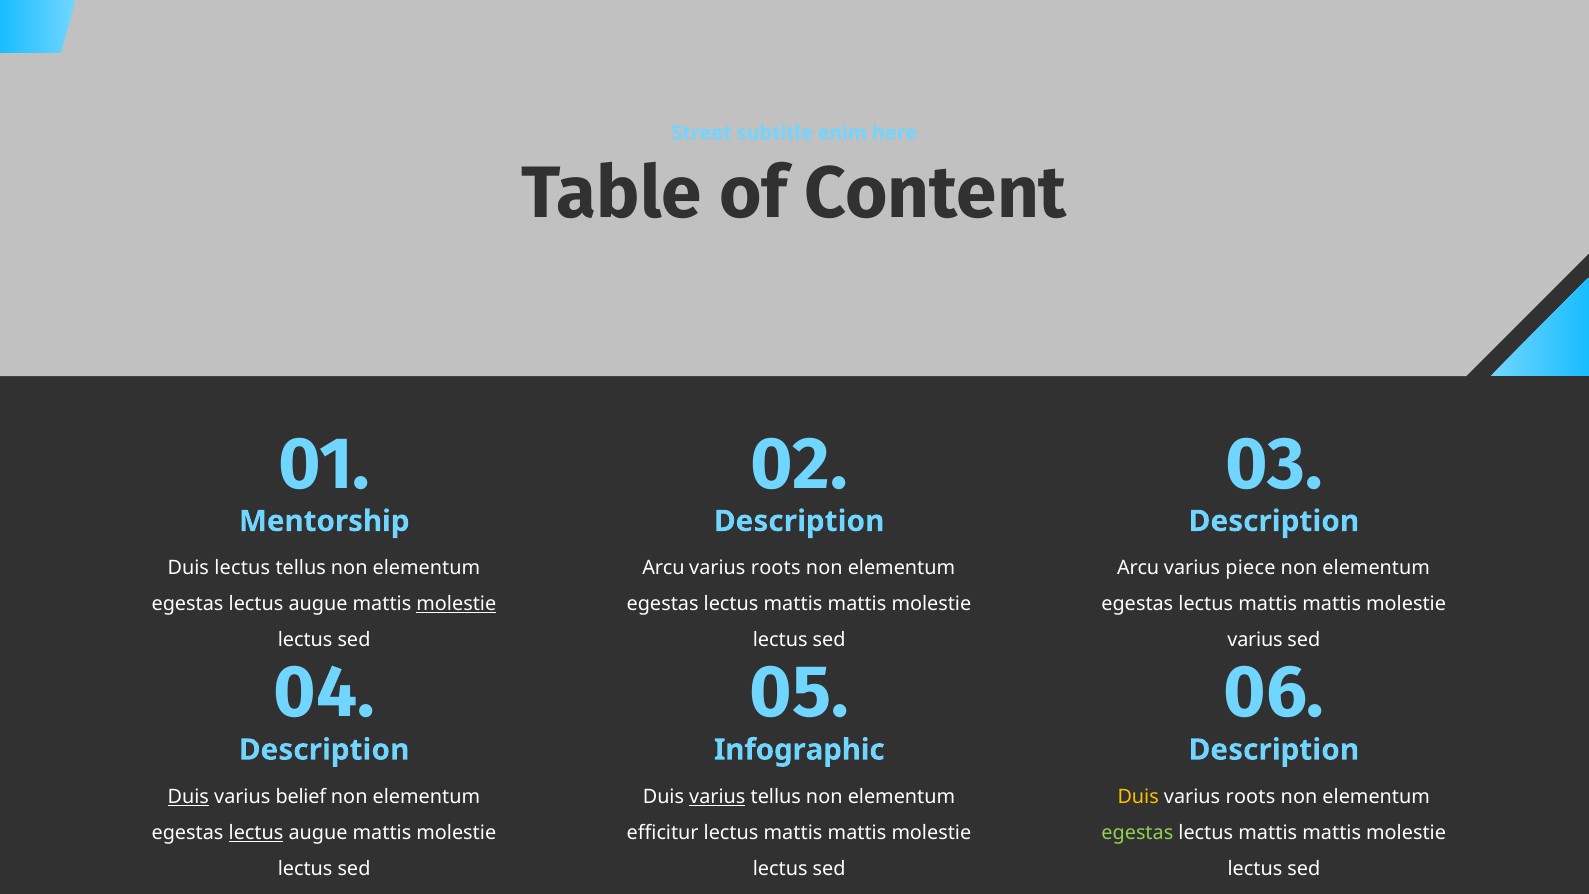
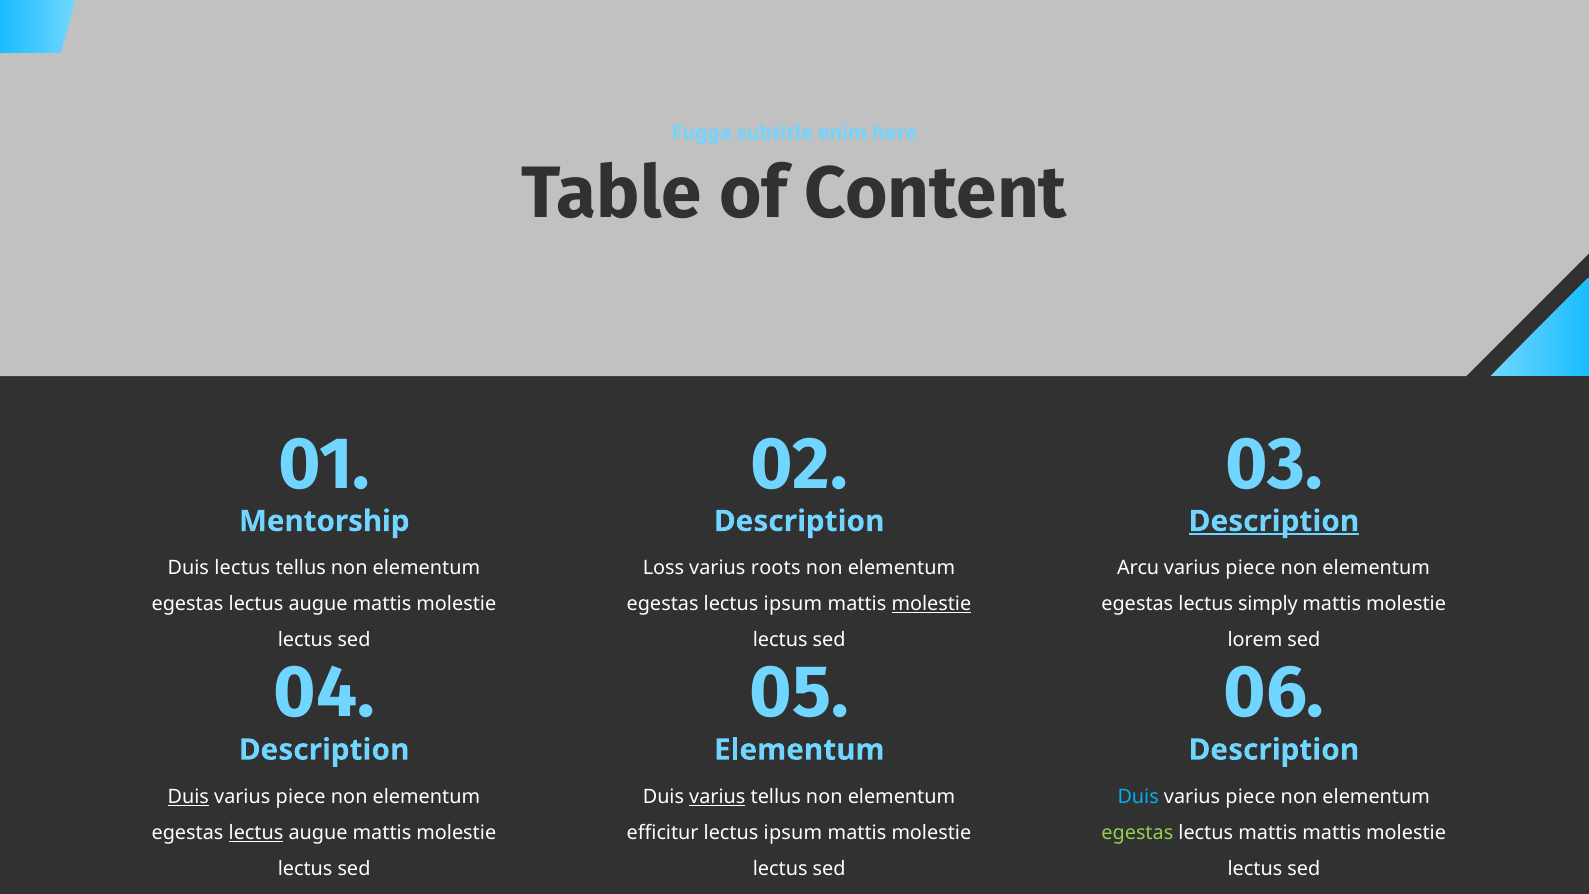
Street: Street -> Fugga (702, 133)
Description underline: none -> present (1274, 521)
Arcu: Arcu -> Loss (663, 568)
molestie underline: present -> none (456, 604)
mattis: mattis -> ipsum (793, 604)
molestie underline: none -> present (931, 604)
mattis: mattis -> simply (1268, 604)
varius: varius -> lorem (1255, 640)
Infographic: Infographic -> Elementum (799, 750)
belief: belief -> piece (301, 797)
Duis colour: yellow -> light blue (1138, 797)
roots: roots -> piece (1250, 797)
mattis: mattis -> ipsum (793, 833)
